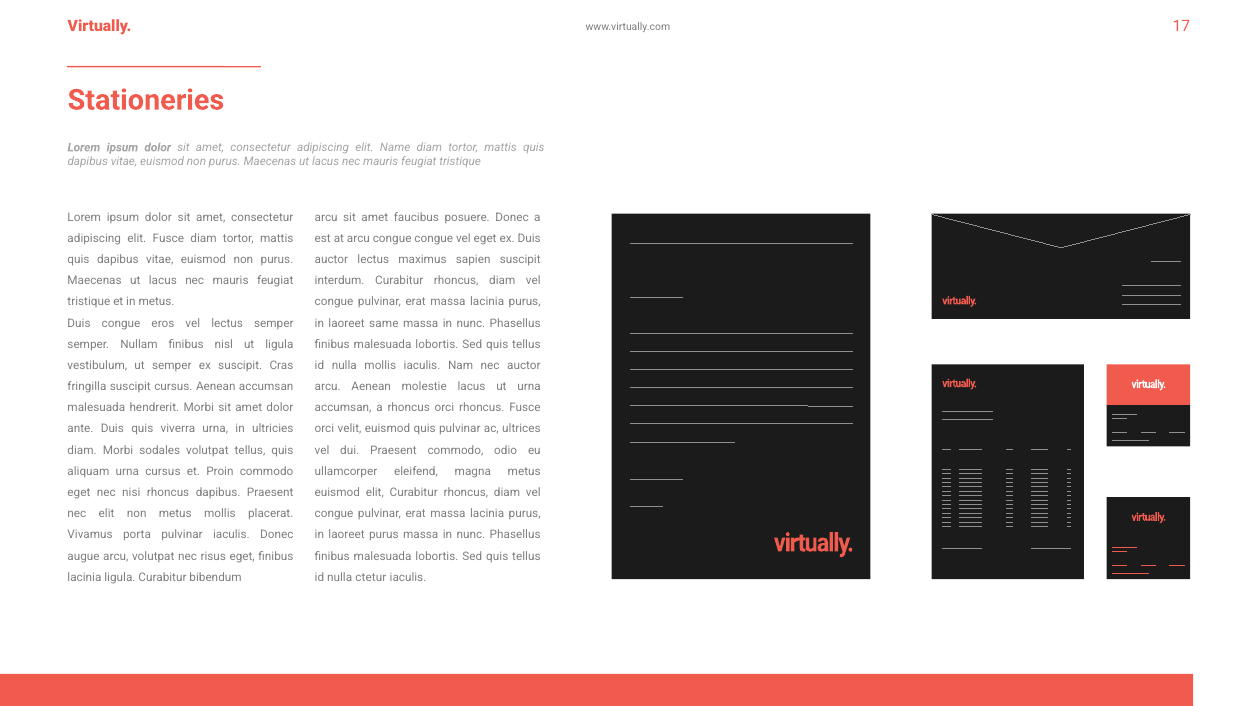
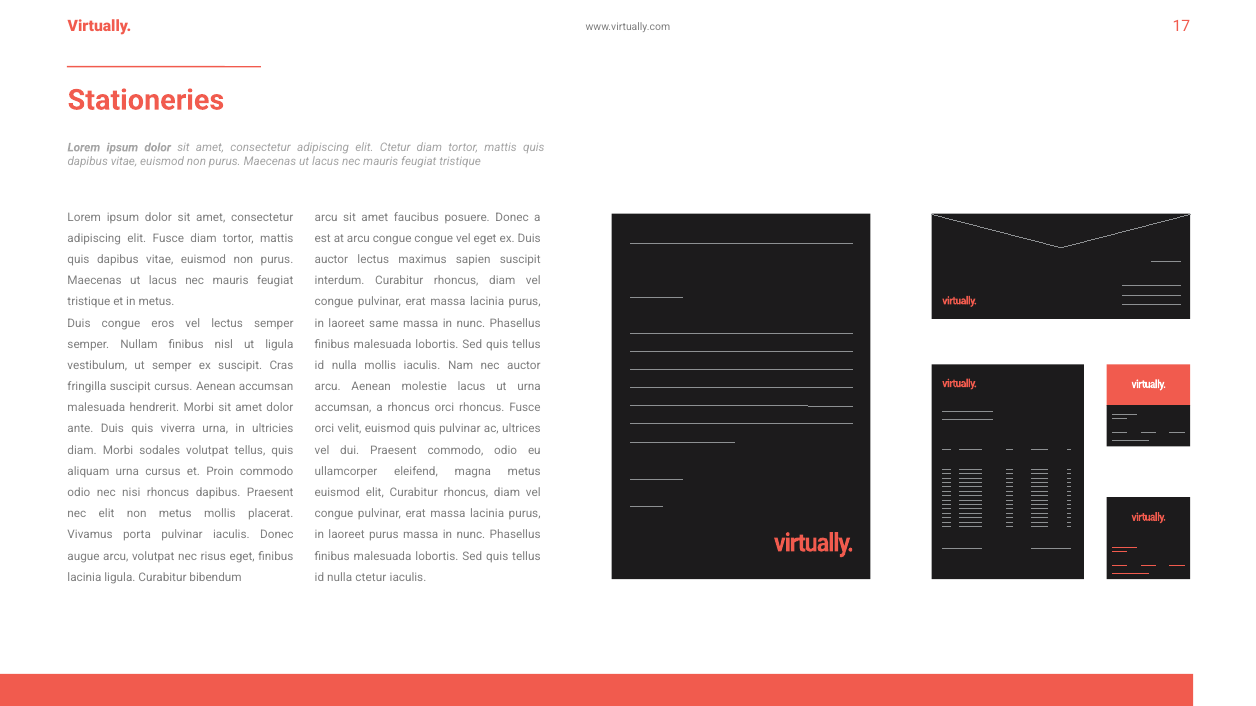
elit Name: Name -> Ctetur (395, 148)
eget: eget -> odio (79, 493)
